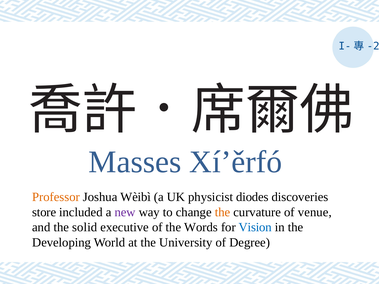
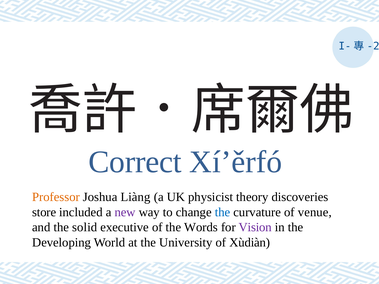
Masses: Masses -> Correct (135, 162)
Wèibì: Wèibì -> Liàng (136, 197)
diodes: diodes -> theory (252, 197)
the colour: orange -> blue (223, 212)
Vision colour: blue -> purple (255, 227)
Degree: Degree -> Xùdiàn (250, 243)
